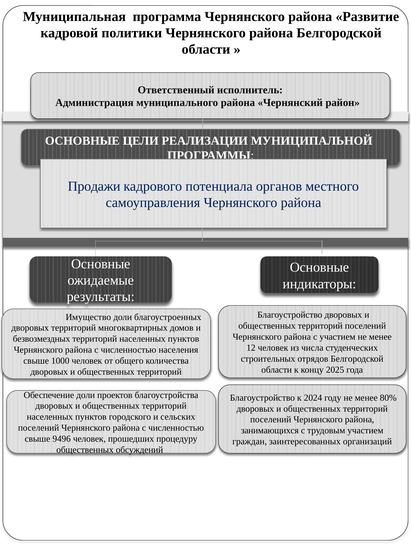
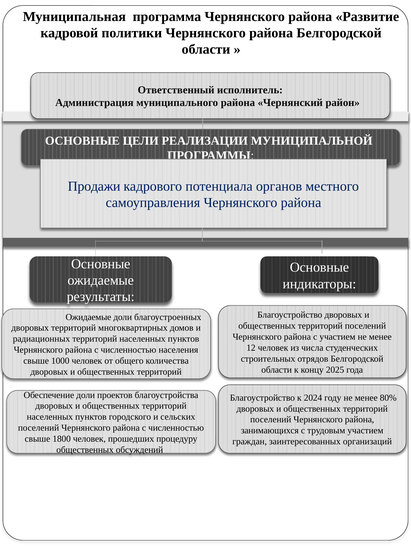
Имущество: Имущество -> Ожидаемые (88, 317)
безвозмездных: безвозмездных -> радиационных (41, 339)
9496: 9496 -> 1800 (62, 439)
